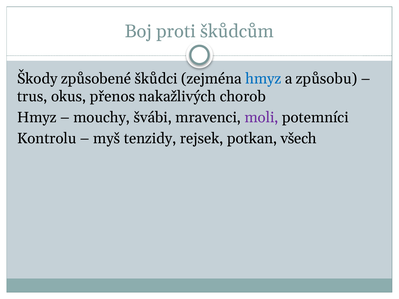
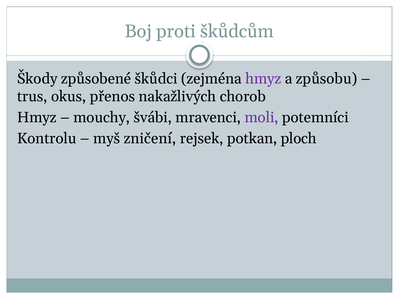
hmyz colour: blue -> purple (263, 79)
tenzidy: tenzidy -> zničení (150, 139)
všech: všech -> ploch (299, 139)
